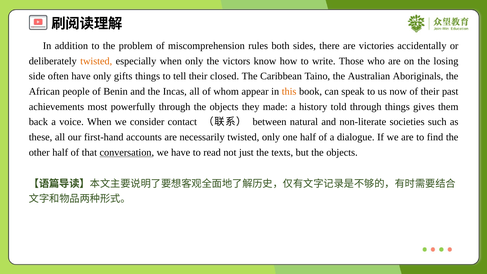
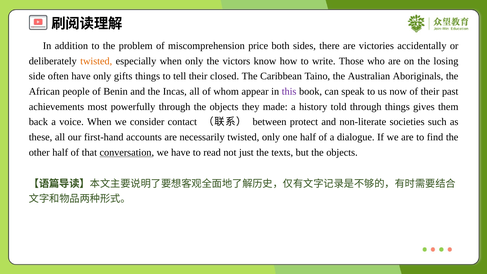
rules: rules -> price (258, 46)
this colour: orange -> purple (289, 91)
natural: natural -> protect (304, 122)
